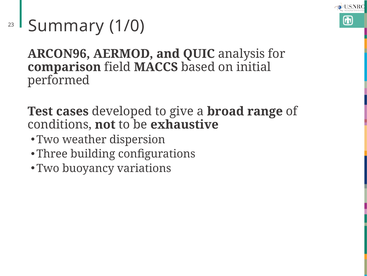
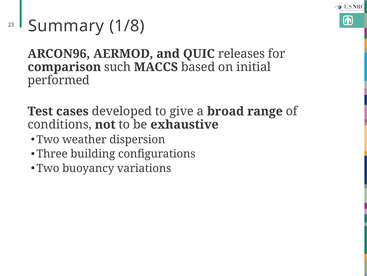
1/0: 1/0 -> 1/8 (127, 26)
analysis: analysis -> releases (241, 54)
field: field -> such (118, 67)
